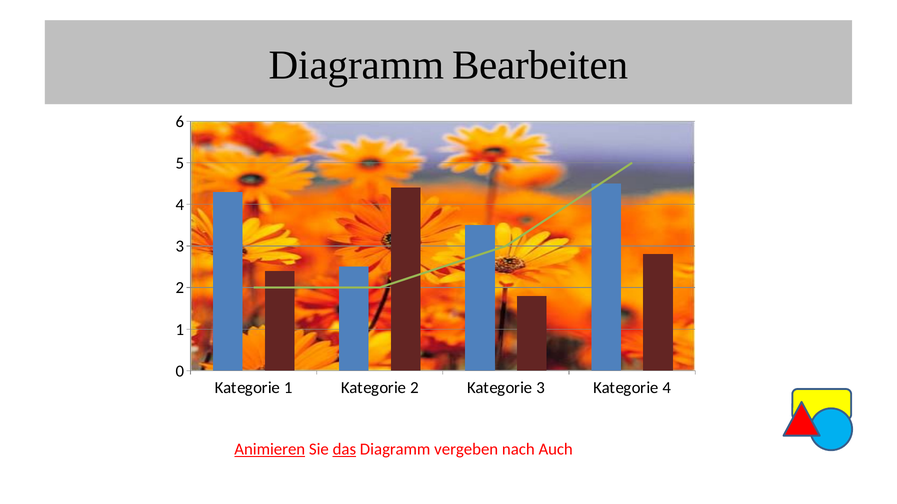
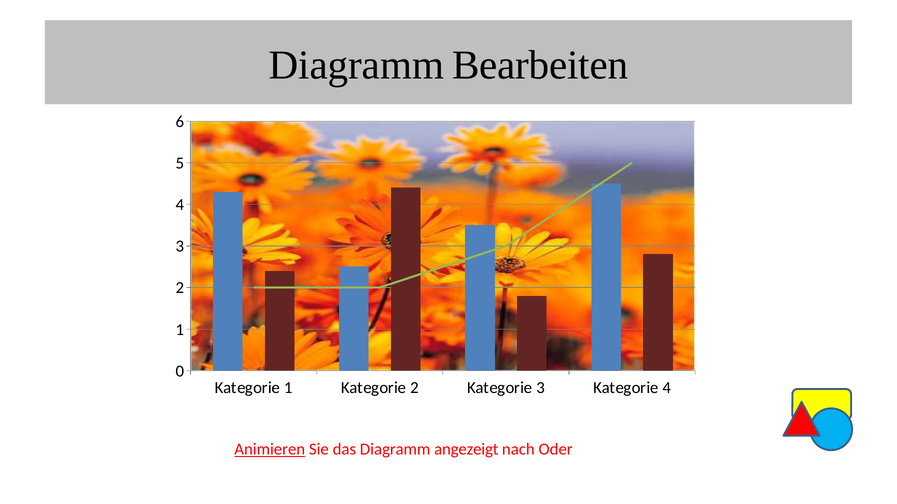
das underline: present -> none (344, 450)
vergeben: vergeben -> angezeigt (466, 450)
Auch: Auch -> Oder (556, 450)
